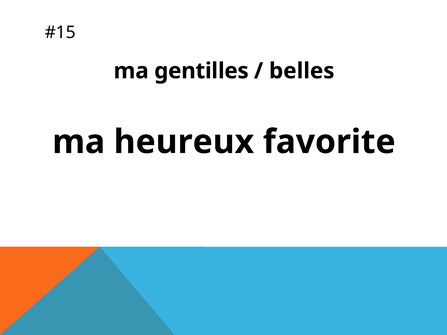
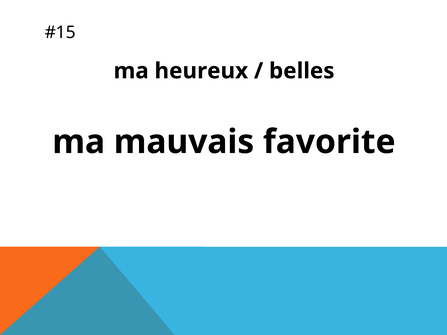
gentilles: gentilles -> heureux (201, 71)
heureux: heureux -> mauvais (184, 142)
